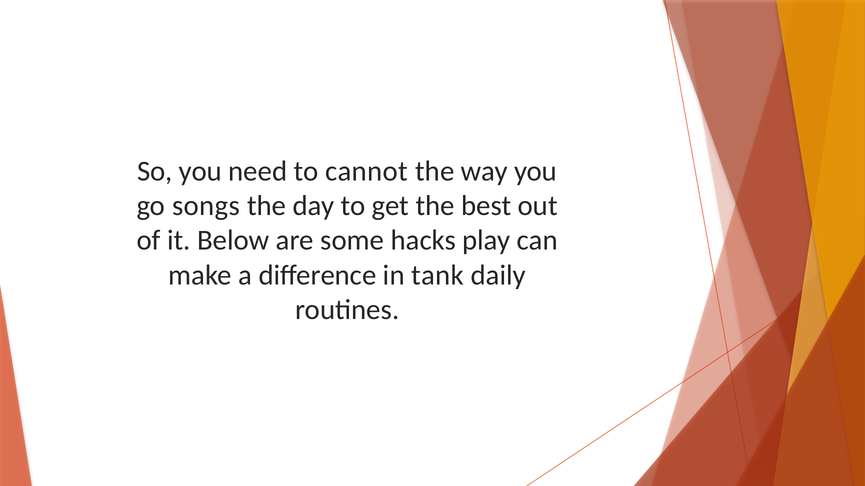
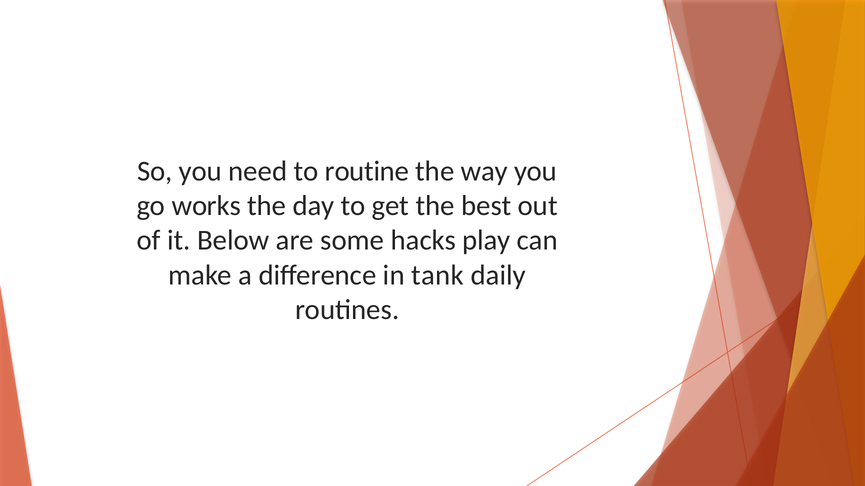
cannot: cannot -> routine (367, 172)
songs: songs -> works (206, 206)
